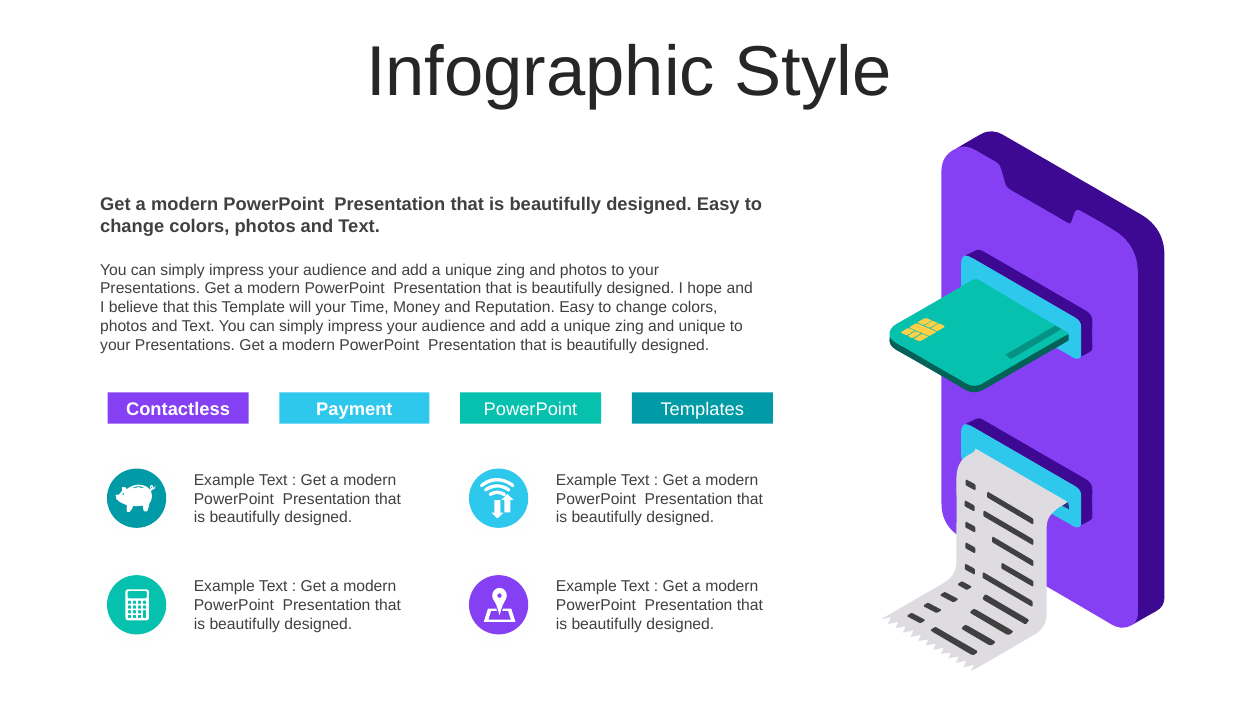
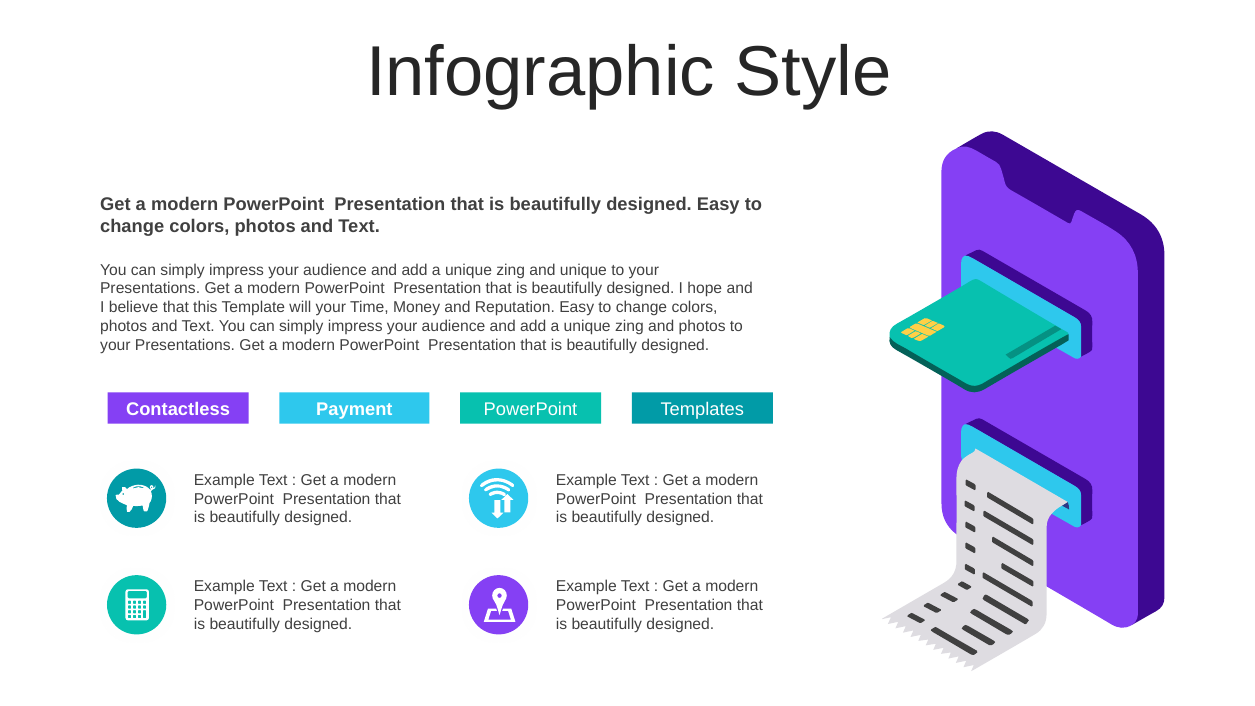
and photos: photos -> unique (583, 270)
and unique: unique -> photos (702, 326)
